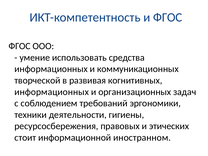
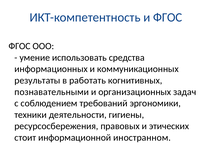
творческой: творческой -> результаты (37, 80)
развивая: развивая -> работать (88, 80)
информационных: информационных -> познавательными (52, 92)
